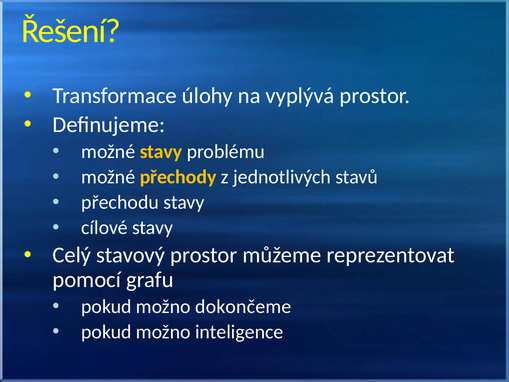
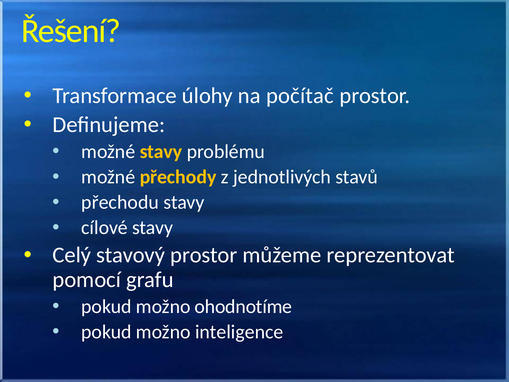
vyplývá: vyplývá -> počítač (300, 96)
dokončeme: dokončeme -> ohodnotíme (243, 306)
